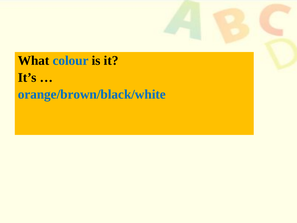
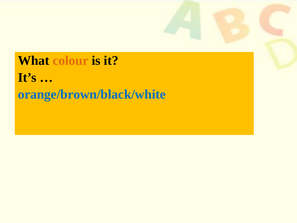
colour colour: blue -> orange (71, 61)
